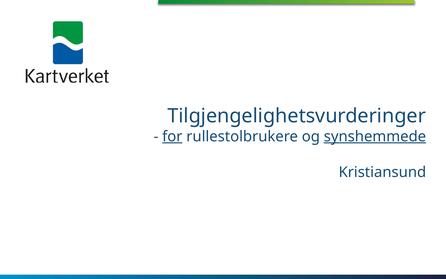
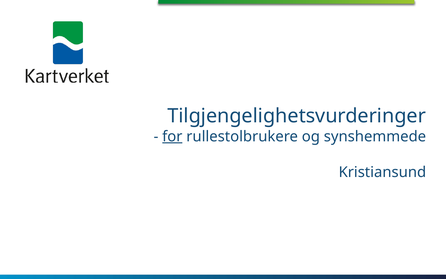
synshemmede underline: present -> none (375, 136)
